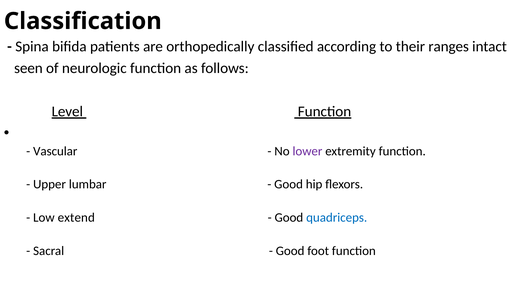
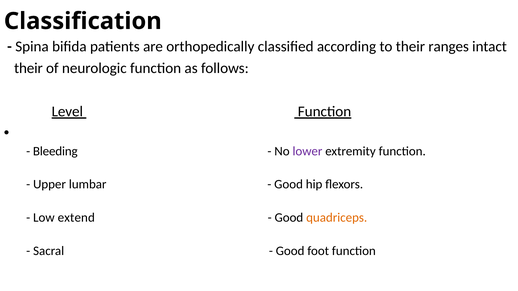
seen: seen -> their (28, 68)
Vascular: Vascular -> Bleeding (55, 151)
quadriceps colour: blue -> orange (337, 218)
